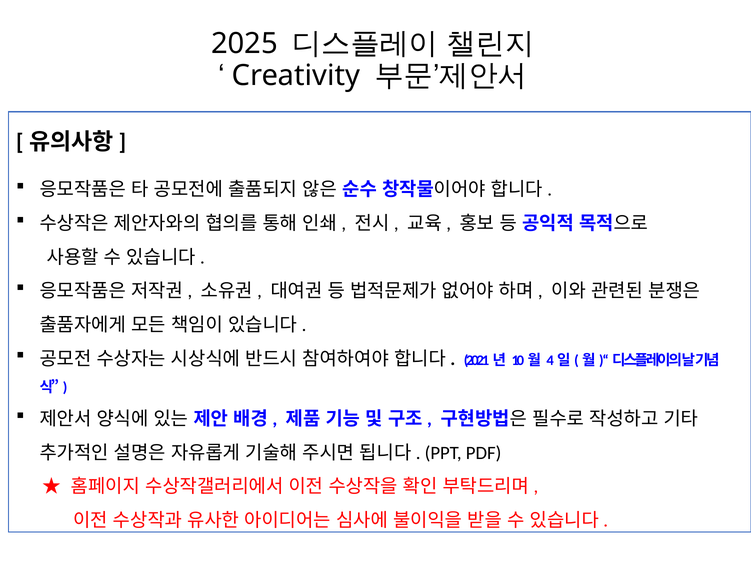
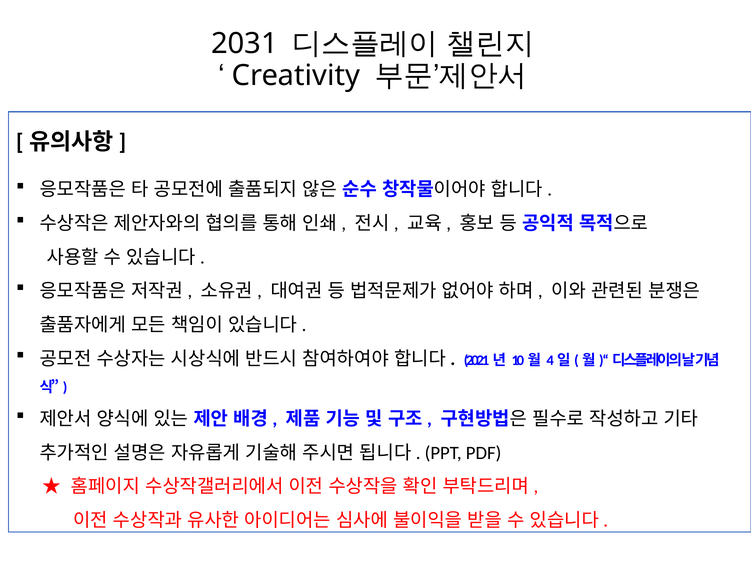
2025: 2025 -> 2031 (244, 44)
